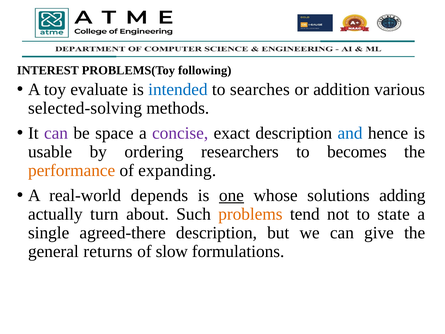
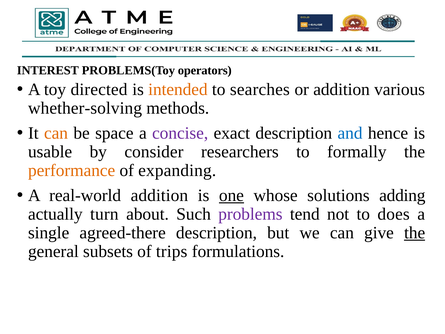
following: following -> operators (205, 70)
evaluate: evaluate -> directed (99, 89)
intended colour: blue -> orange (178, 89)
selected-solving: selected-solving -> whether-solving (85, 108)
can colour: purple -> orange (56, 133)
ordering: ordering -> consider (154, 152)
becomes: becomes -> formally (357, 152)
real-world depends: depends -> addition (159, 195)
problems colour: orange -> purple (250, 214)
state: state -> does (394, 214)
the underline: none -> present (415, 233)
returns: returns -> subsets (108, 251)
slow: slow -> trips (172, 251)
